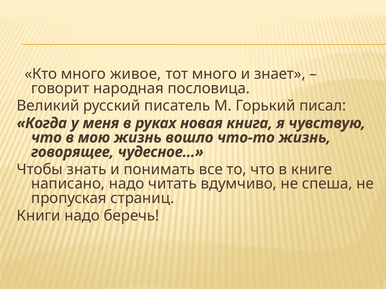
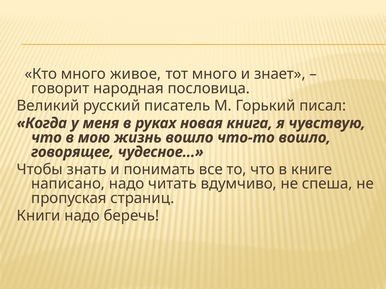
что-то жизнь: жизнь -> вошло (305, 138)
